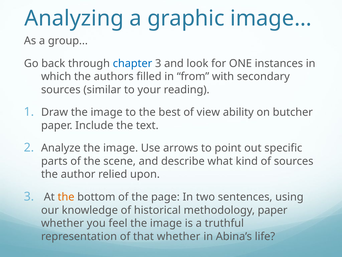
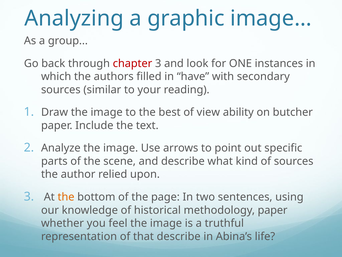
chapter colour: blue -> red (132, 63)
from: from -> have (193, 76)
that whether: whether -> describe (179, 236)
